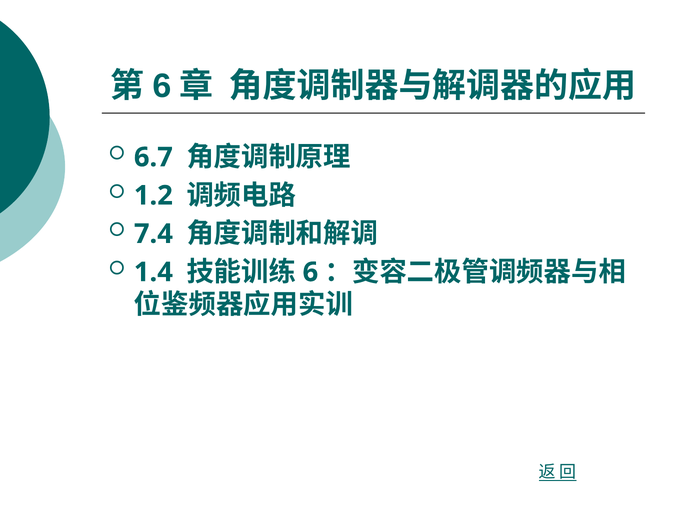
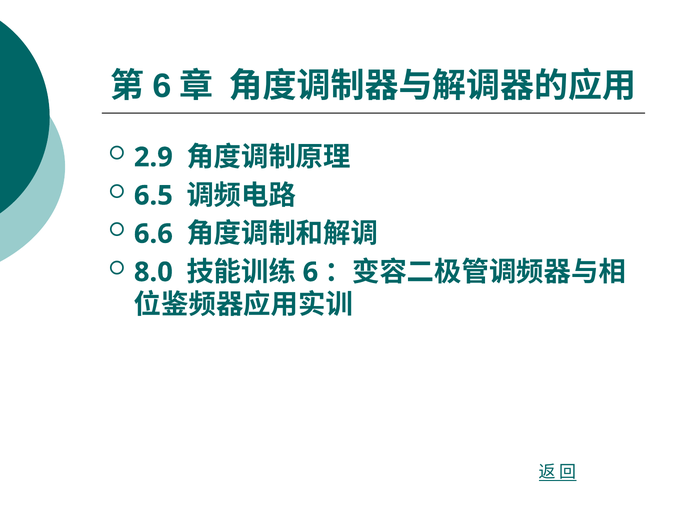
6.7: 6.7 -> 2.9 (153, 157)
1.2: 1.2 -> 6.5 (153, 196)
7.4: 7.4 -> 6.6 (153, 234)
1.4: 1.4 -> 8.0 (153, 272)
